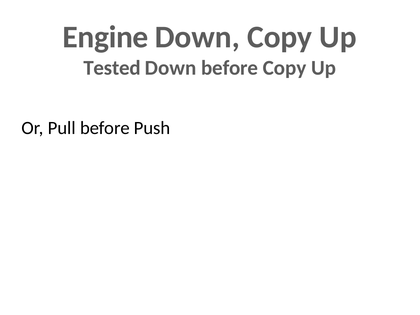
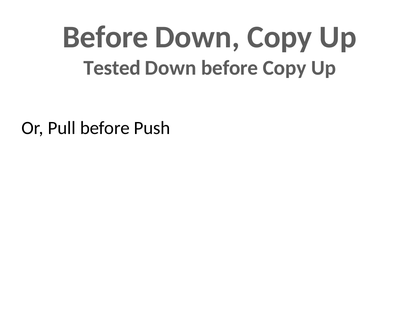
Engine: Engine -> Before (105, 37)
